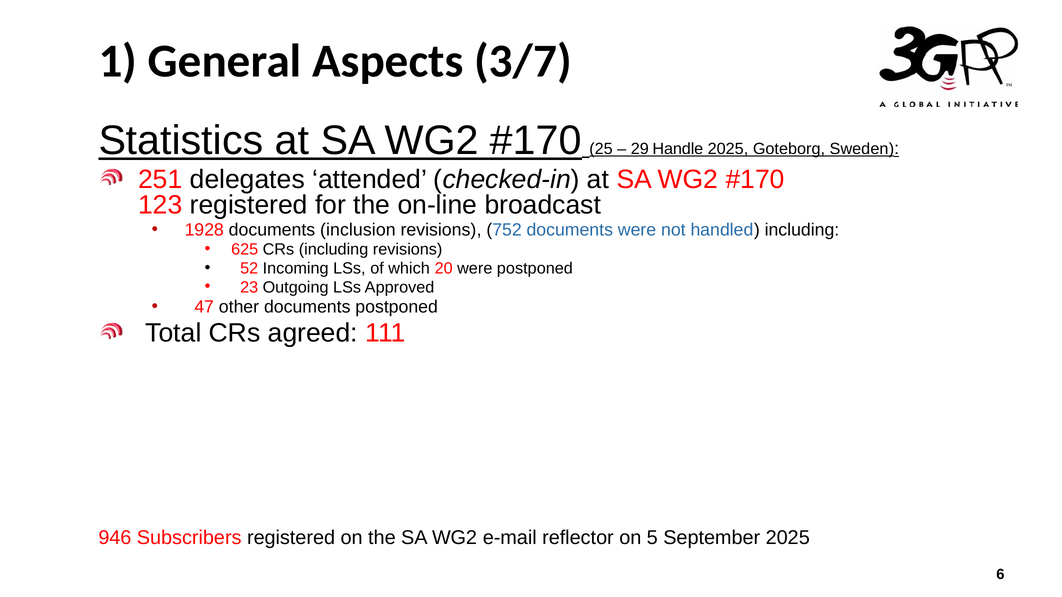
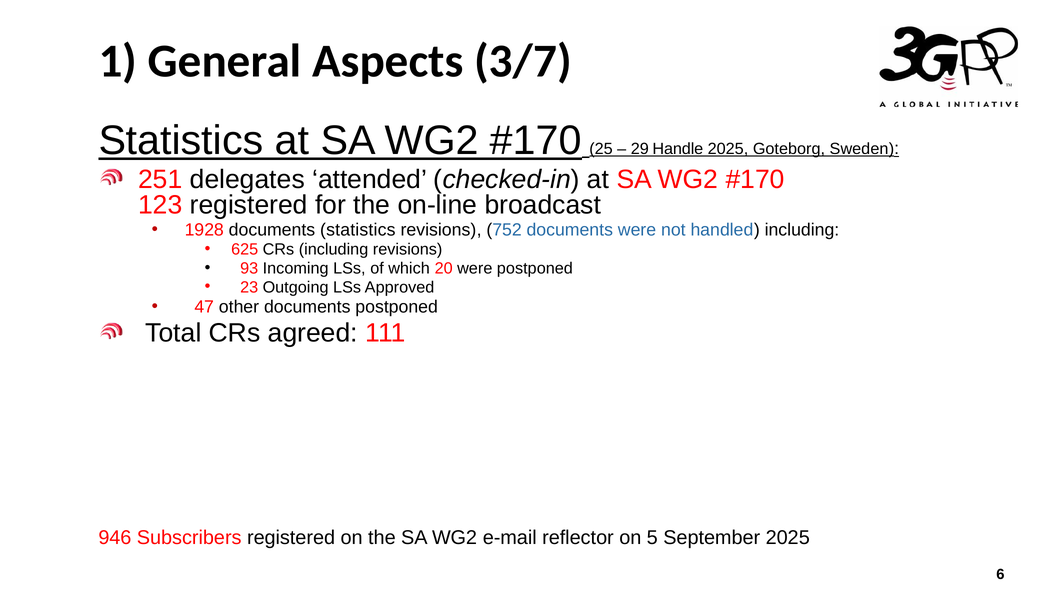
documents inclusion: inclusion -> statistics (358, 230)
52: 52 -> 93 (249, 269)
